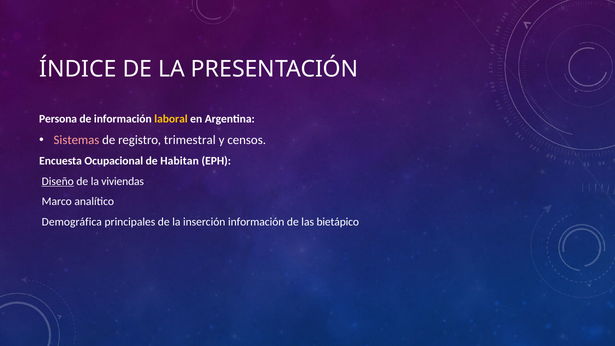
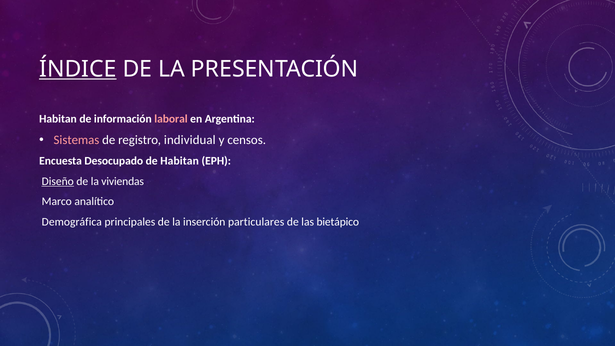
ÍNDICE underline: none -> present (78, 69)
Persona: Persona -> Habitan (58, 119)
laboral colour: yellow -> pink (171, 119)
trimestral: trimestral -> individual (190, 140)
Ocupacional: Ocupacional -> Desocupado (114, 161)
inserción información: información -> particulares (256, 222)
